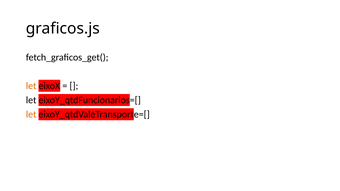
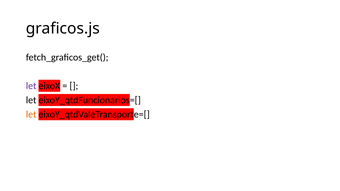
let colour: orange -> purple (31, 86)
